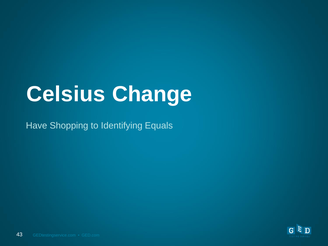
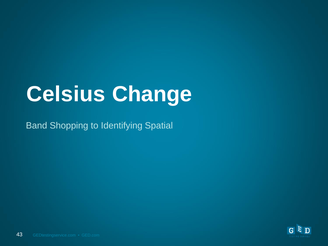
Have: Have -> Band (37, 125)
Equals: Equals -> Spatial (159, 125)
